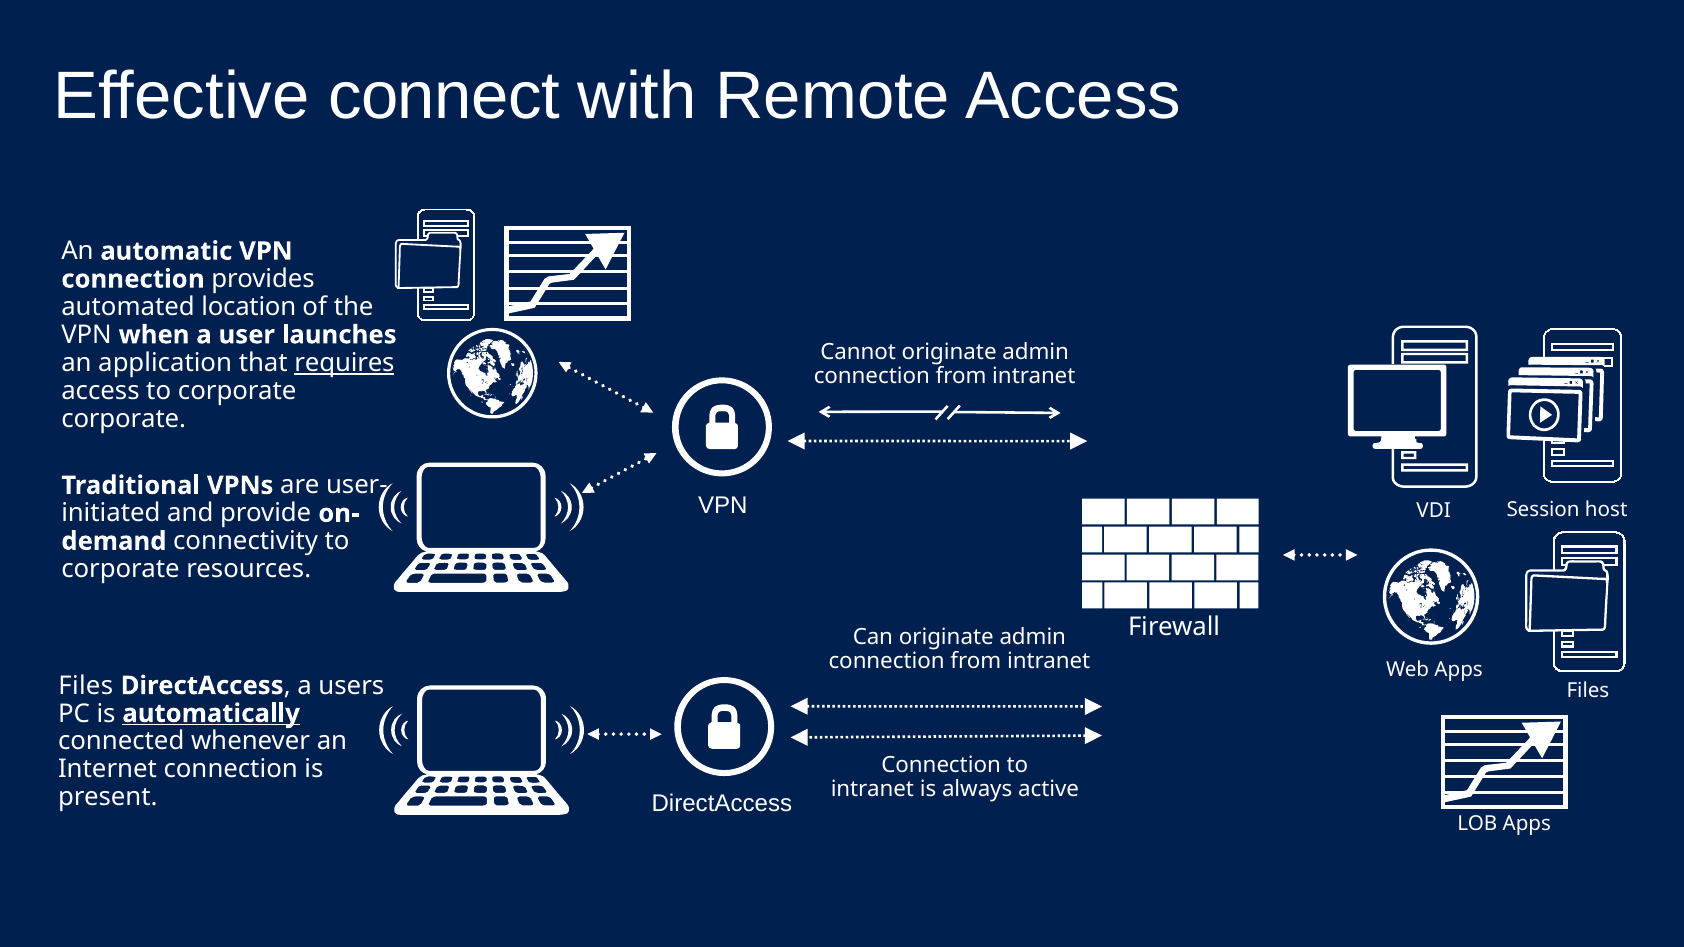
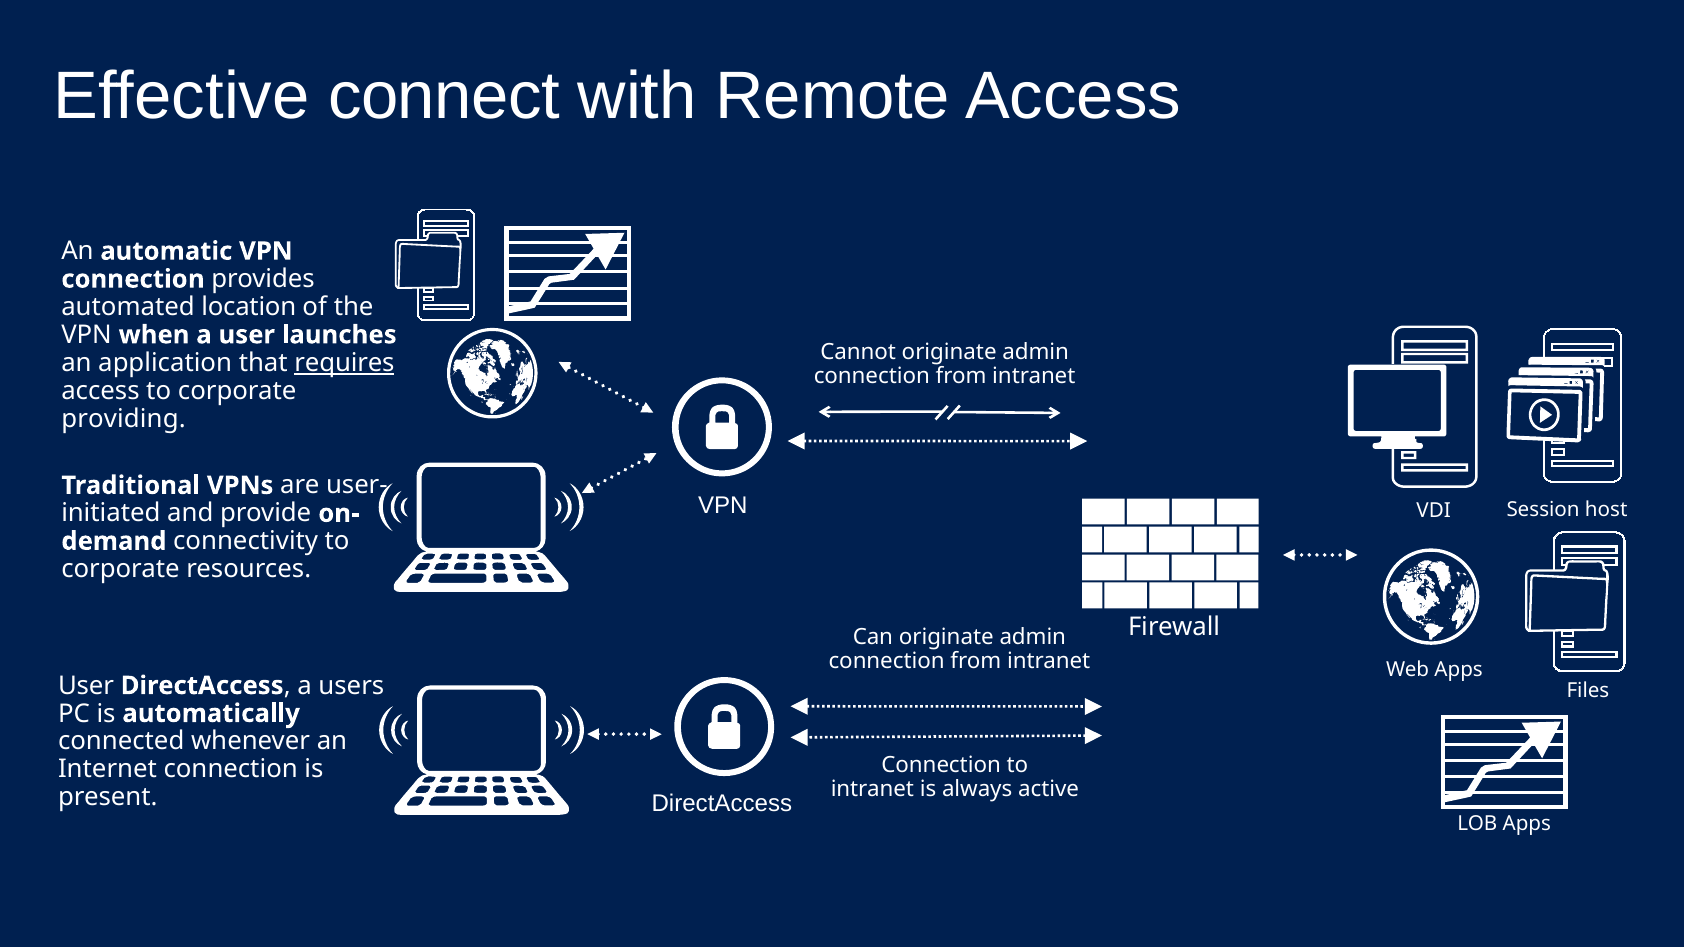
corporate: corporate -> providing (123, 419)
Files: Files -> User (86, 686)
automatically underline: present -> none (211, 714)
